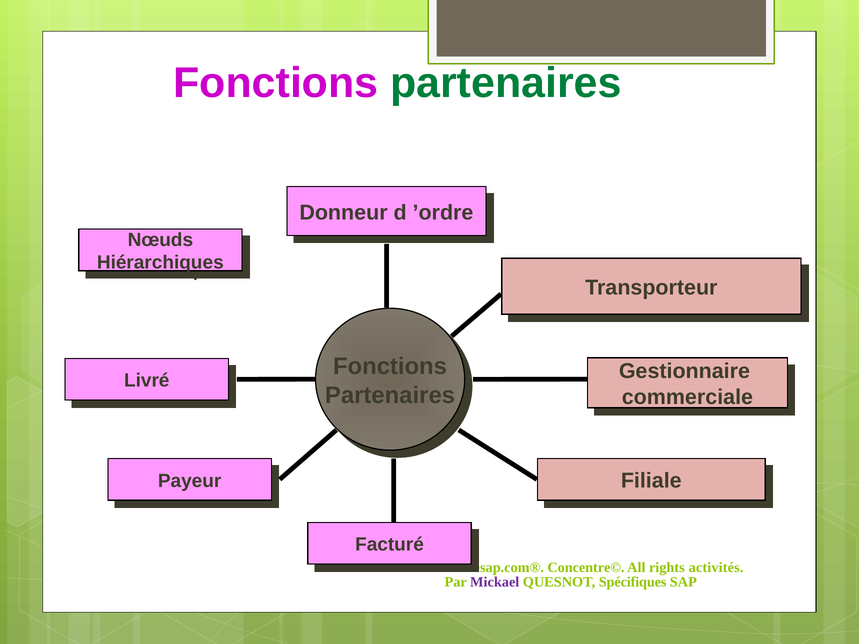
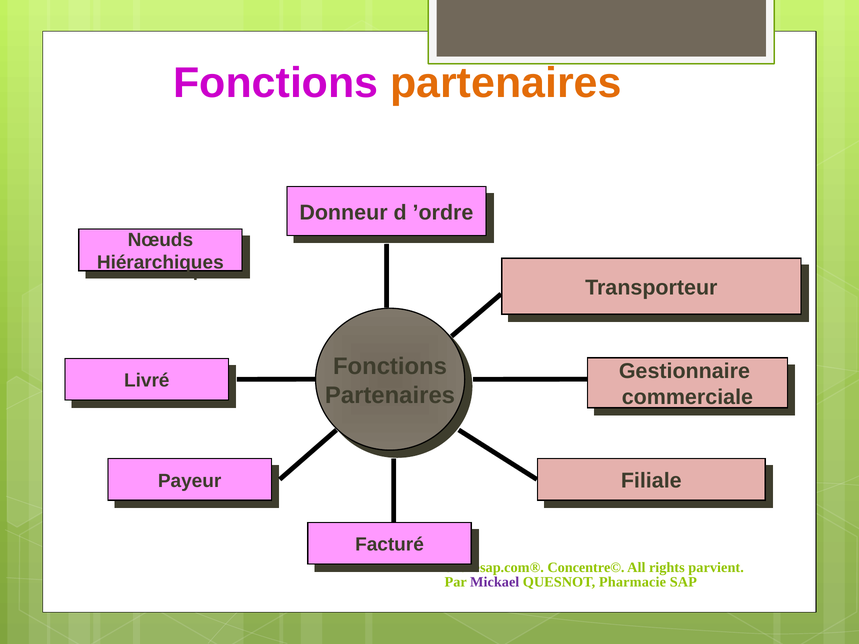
partenaires colour: green -> orange (506, 83)
activités: activités -> parvient (716, 568)
Spécifiques: Spécifiques -> Pharmacie (632, 582)
